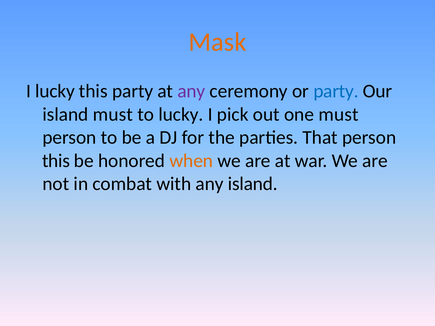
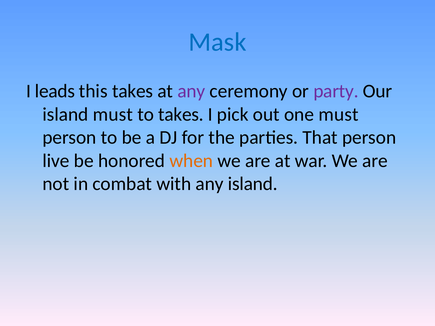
Mask colour: orange -> blue (217, 42)
I lucky: lucky -> leads (55, 91)
this party: party -> takes (133, 91)
party colour: blue -> purple (336, 91)
to lucky: lucky -> takes (181, 114)
this: this -> live (56, 161)
